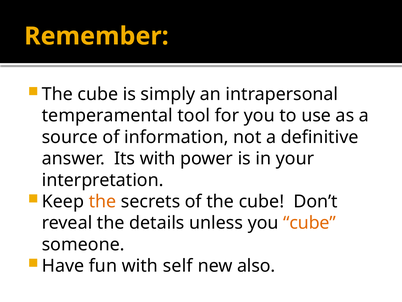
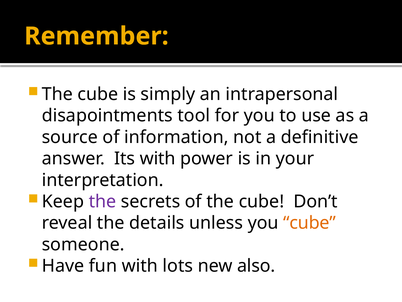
temperamental: temperamental -> disapointments (107, 115)
the colour: orange -> purple (102, 201)
self: self -> lots (178, 266)
